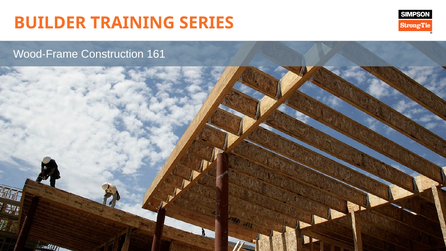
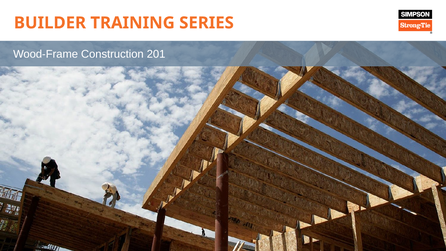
161: 161 -> 201 (156, 54)
